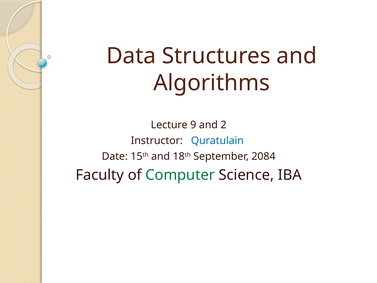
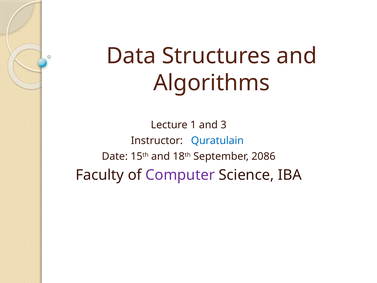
9: 9 -> 1 (193, 125)
2: 2 -> 3 (224, 125)
2084: 2084 -> 2086 (263, 156)
Computer colour: green -> purple (180, 175)
